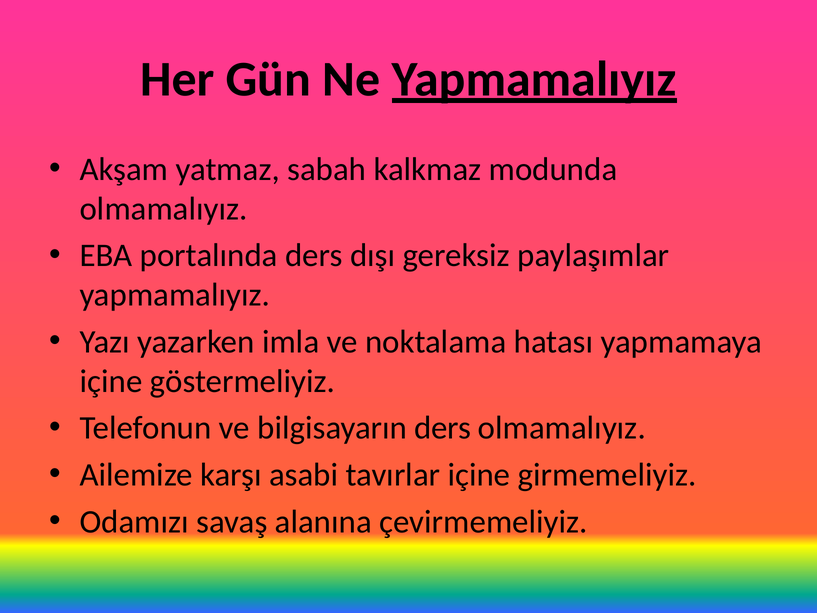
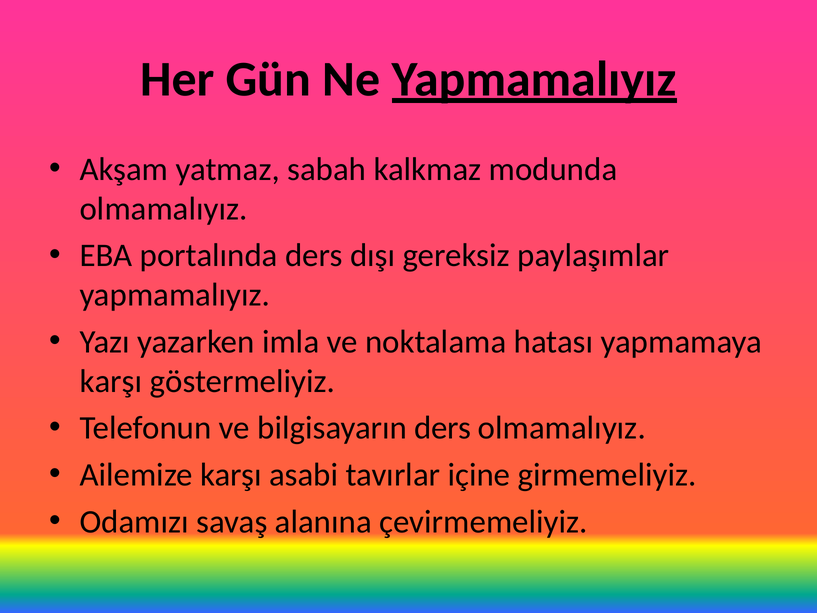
içine: içine -> karşı (111, 381)
